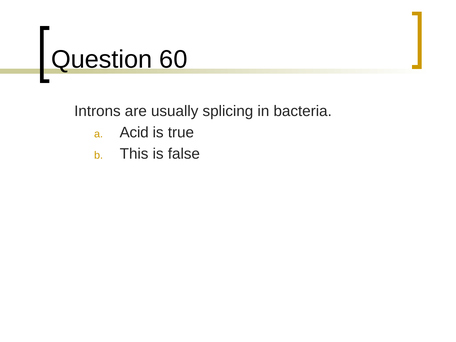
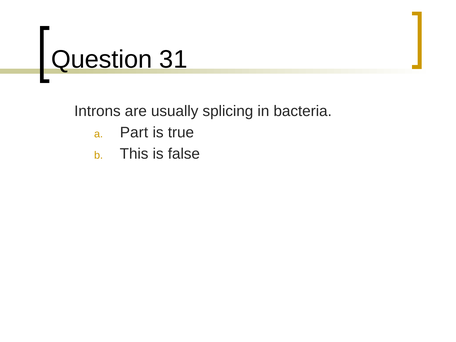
60: 60 -> 31 (173, 60)
Acid: Acid -> Part (134, 133)
